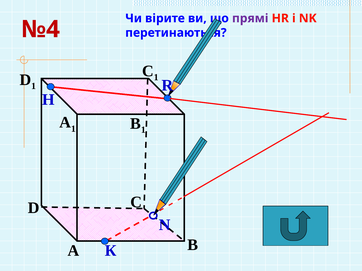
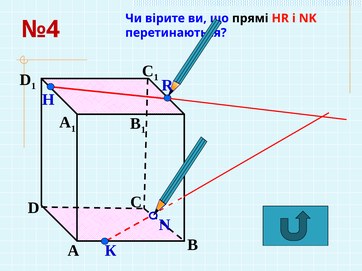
прямі colour: purple -> black (250, 18)
